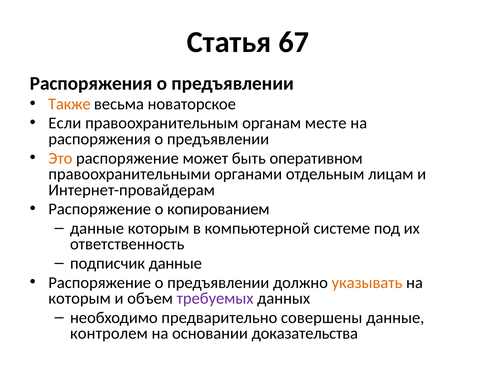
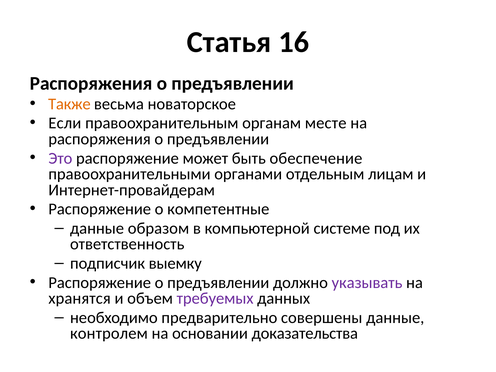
67: 67 -> 16 (294, 42)
Это colour: orange -> purple (60, 158)
оперативном: оперативном -> обеспечение (316, 158)
копированием: копированием -> компетентные (218, 209)
данные которым: которым -> образом (159, 228)
подписчик данные: данные -> выемку (175, 263)
указывать colour: orange -> purple (367, 283)
которым: которым -> хранятся (80, 298)
